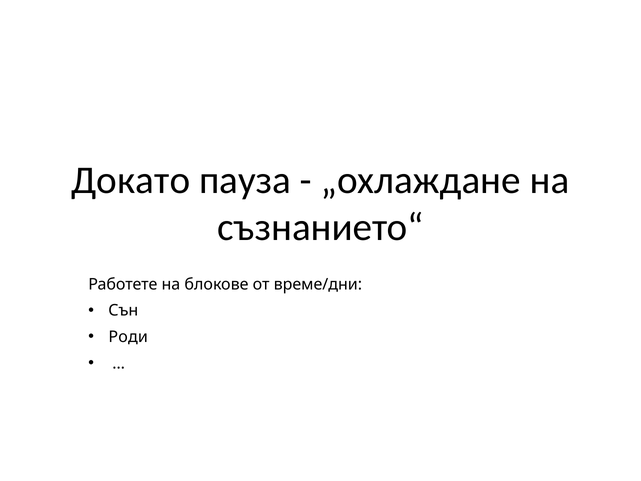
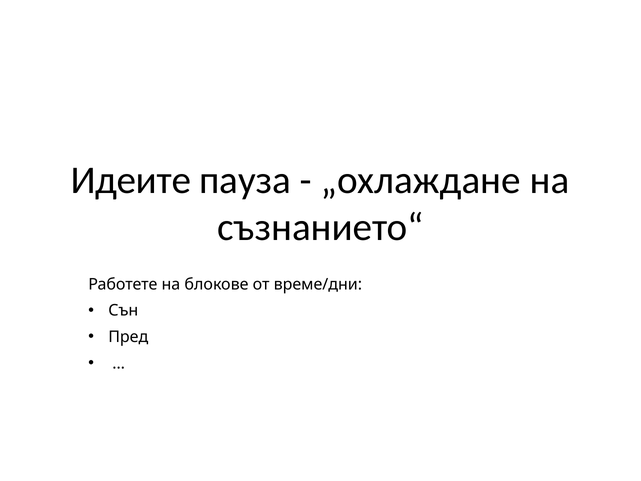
Докато: Докато -> Идеите (131, 180)
Роди: Роди -> Пред (128, 337)
